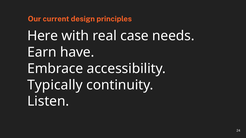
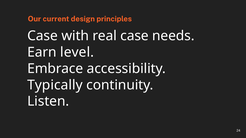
Here: Here -> Case (43, 36)
have: have -> level (77, 52)
